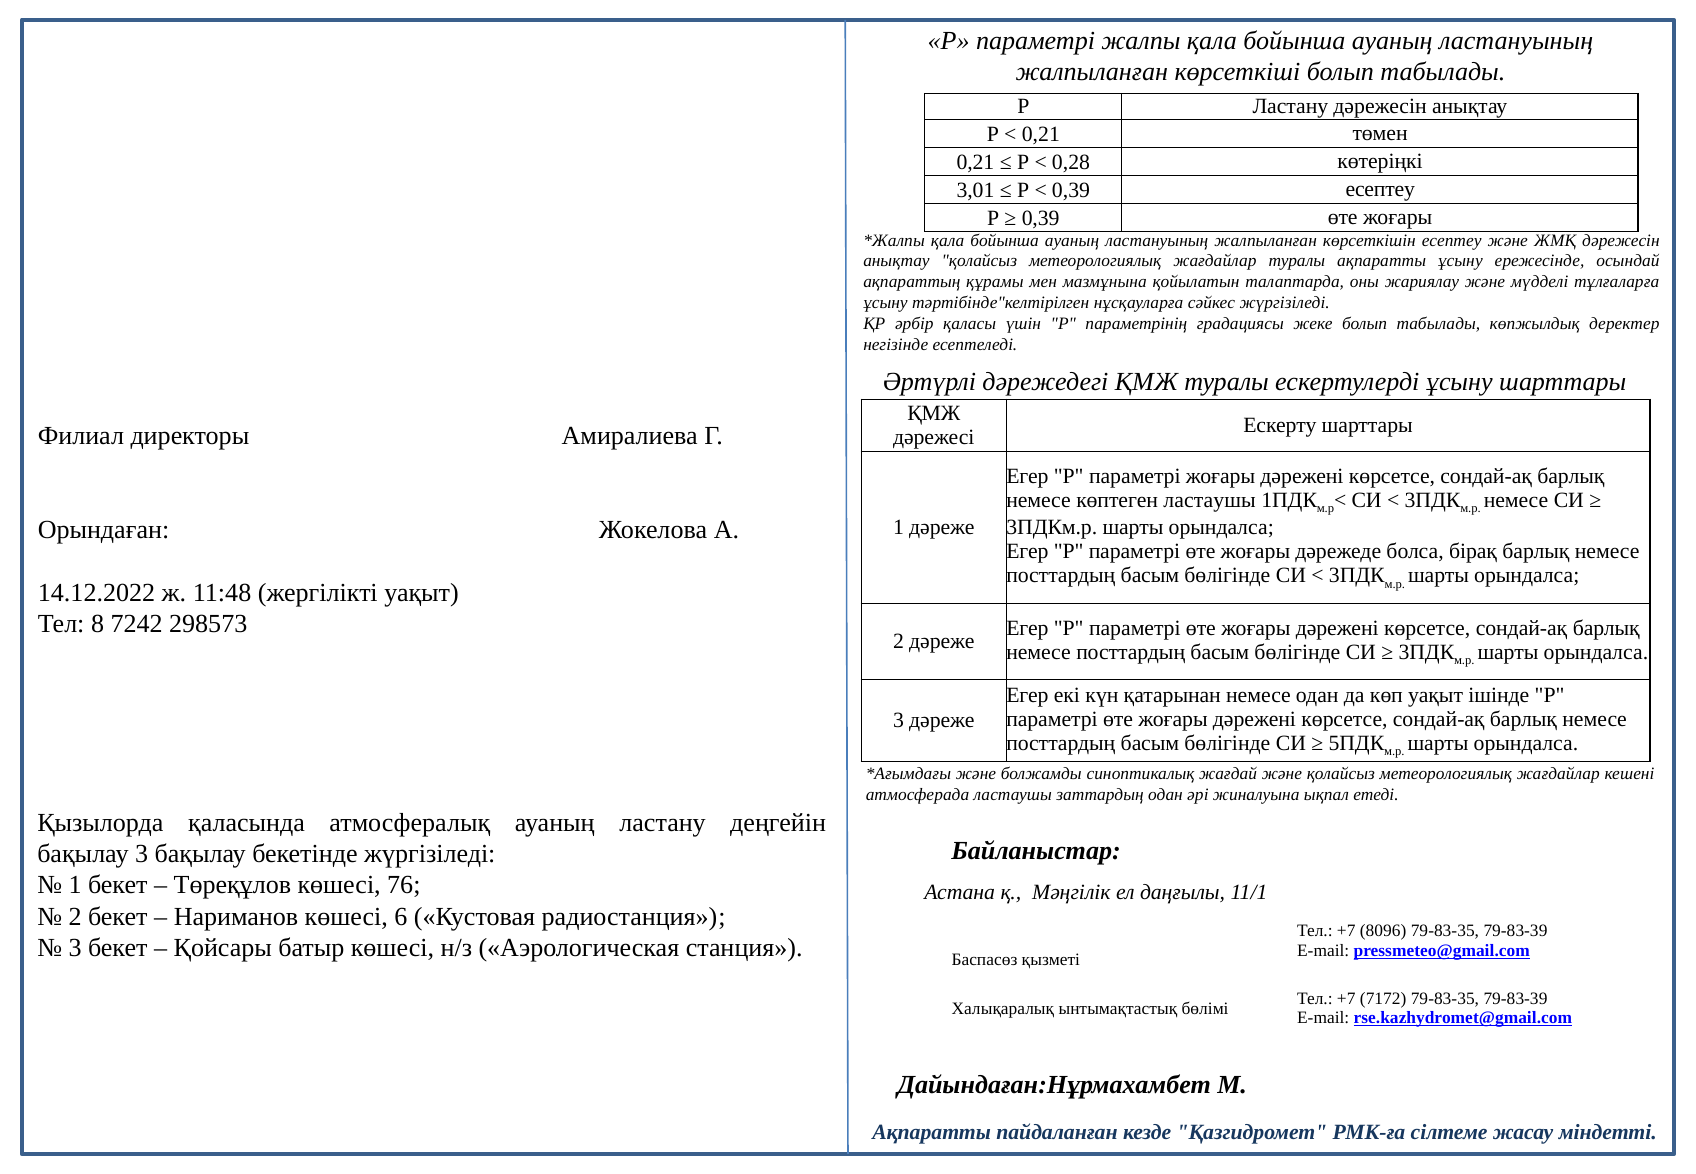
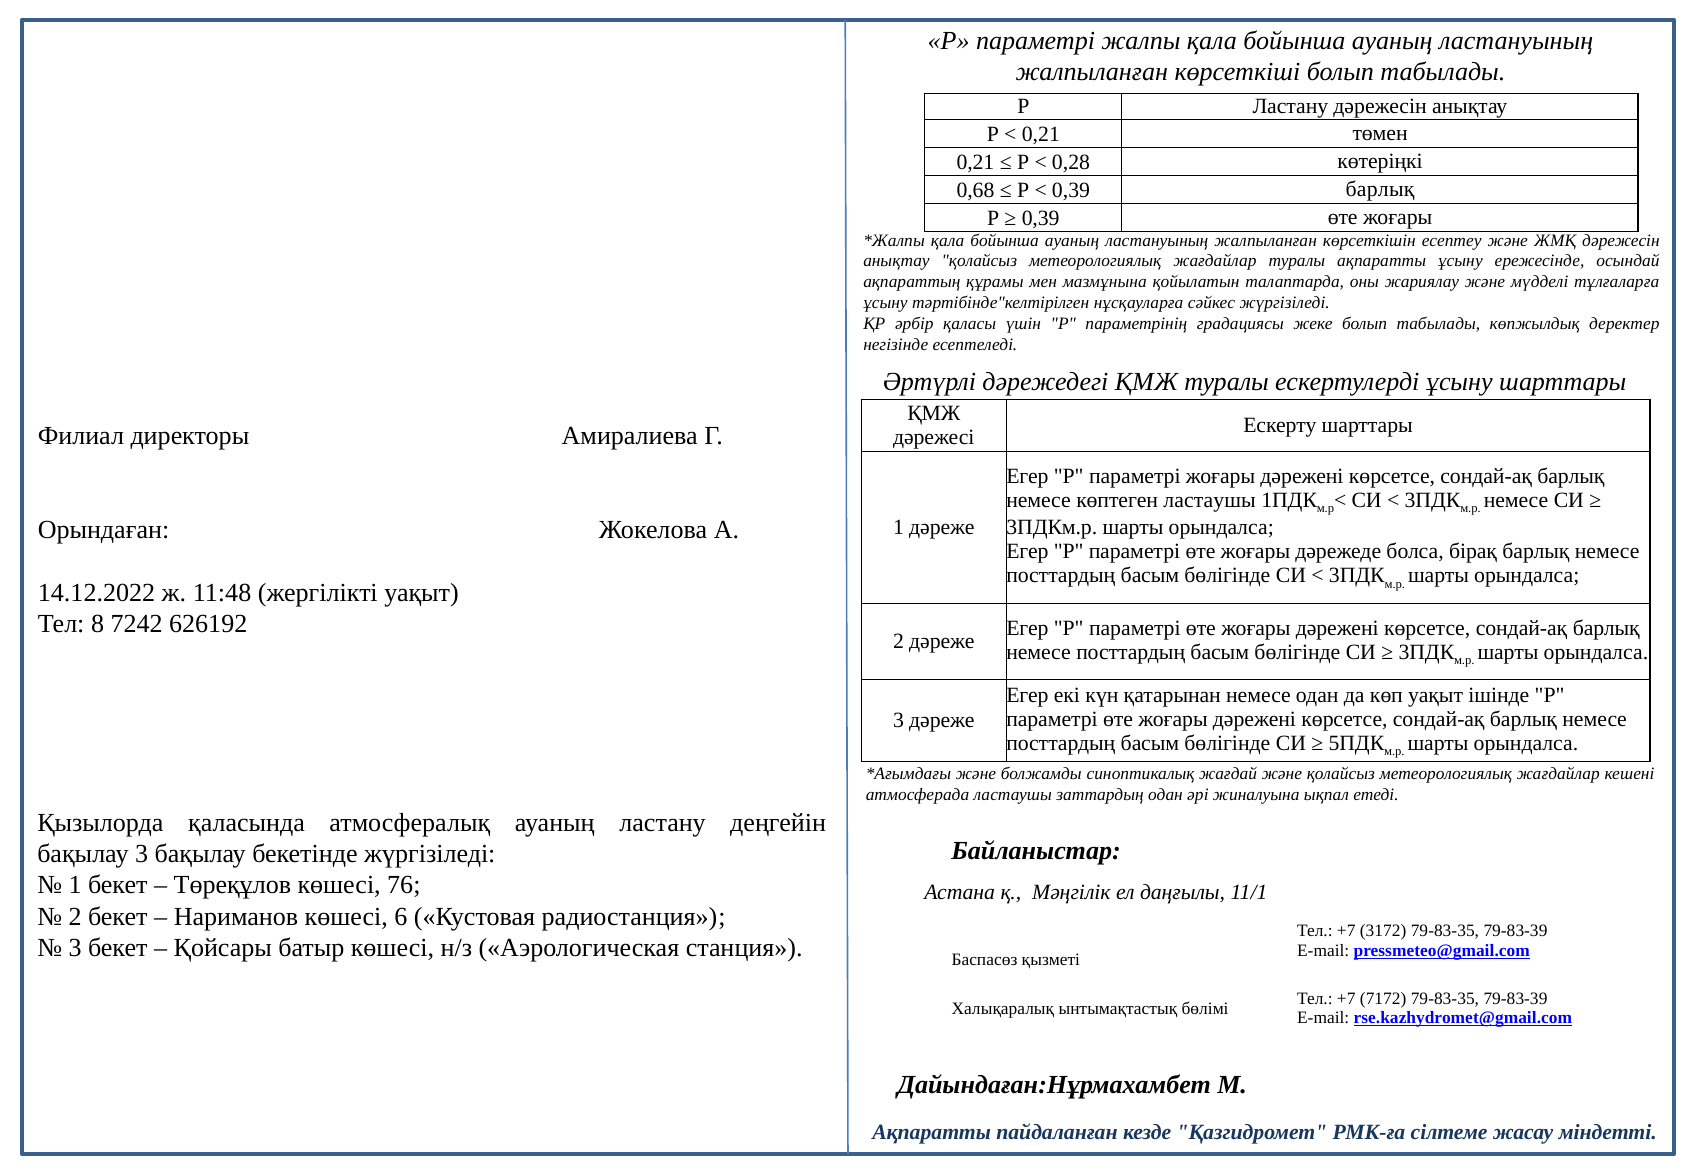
3,01: 3,01 -> 0,68 (975, 190)
0,39 есептеу: есептеу -> барлық (1380, 190)
298573: 298573 -> 626192 (208, 624)
8096: 8096 -> 3172 (1383, 931)
